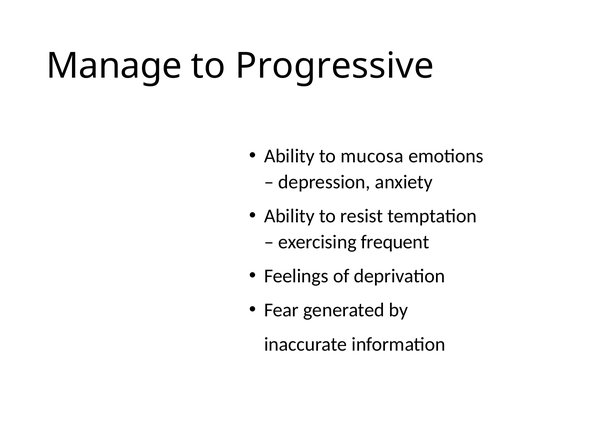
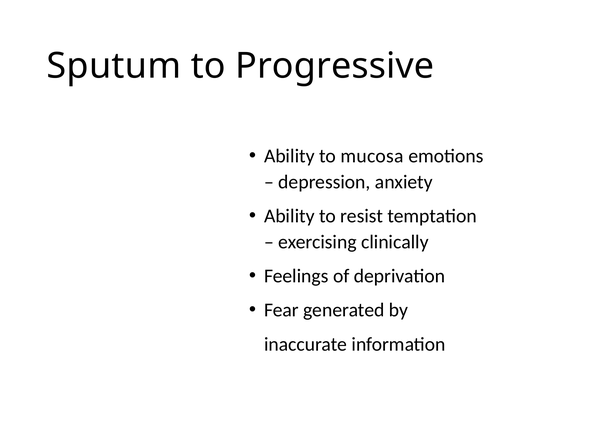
Manage: Manage -> Sputum (114, 66)
frequent: frequent -> clinically (395, 242)
